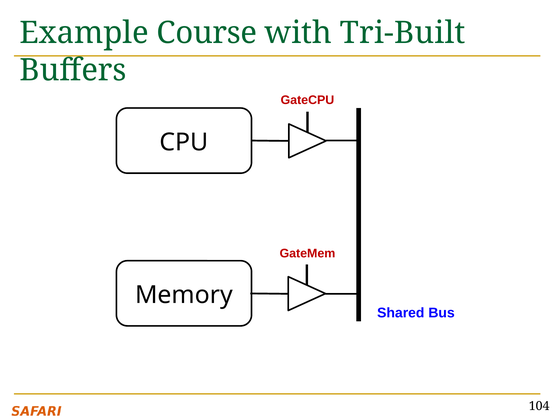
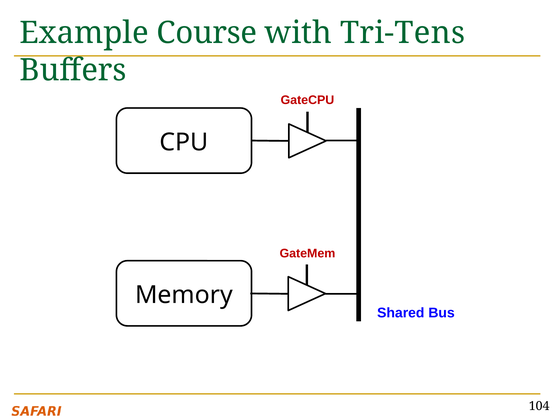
Tri-Built: Tri-Built -> Tri-Tens (403, 33)
